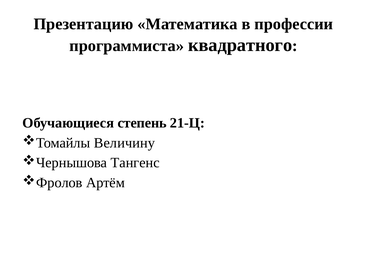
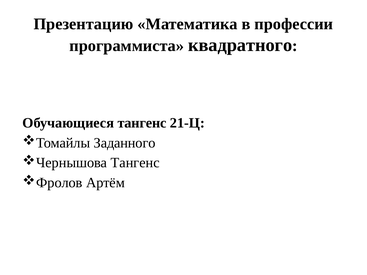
Обучающиеся степень: степень -> тангенс (142, 123)
Величину: Величину -> Заданного (125, 143)
